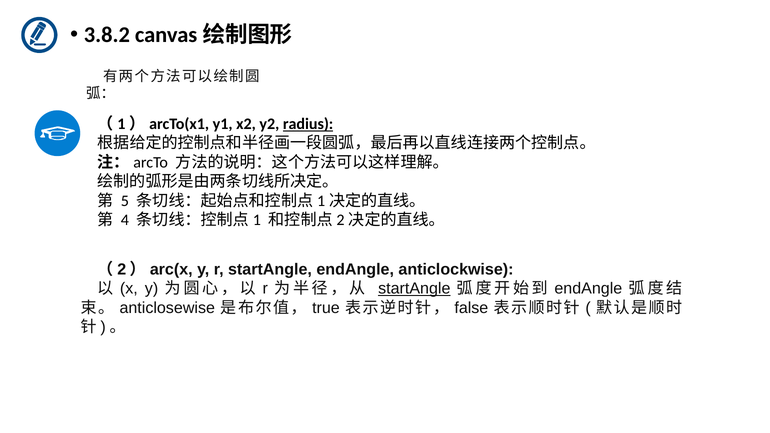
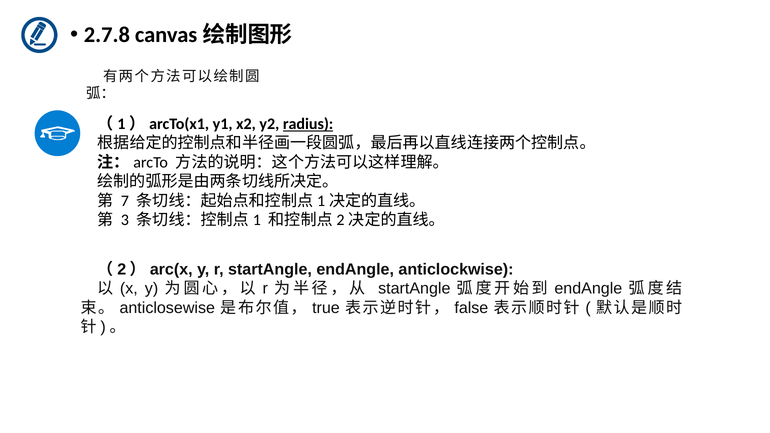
3.8.2: 3.8.2 -> 2.7.8 (107, 35)
5: 5 -> 7 (125, 201)
4: 4 -> 3 (125, 220)
startAngle underline: present -> none (414, 289)
